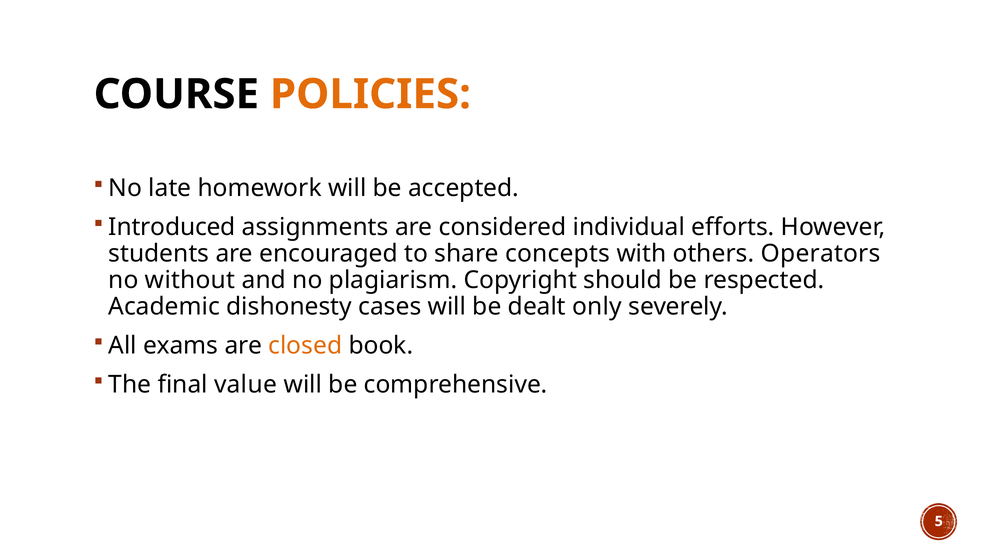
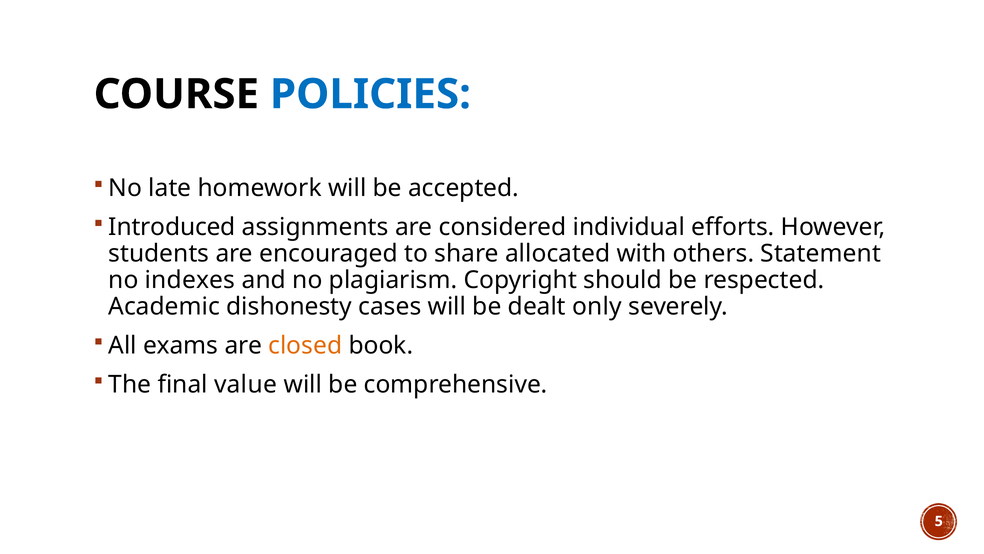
POLICIES colour: orange -> blue (370, 94)
concepts: concepts -> allocated (558, 253)
Operators: Operators -> Statement (821, 253)
without: without -> indexes (190, 280)
